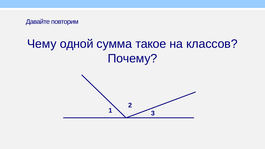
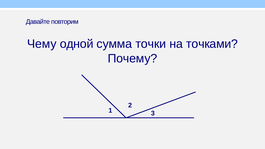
такое: такое -> точки (151, 44)
классов: классов -> точками (212, 44)
